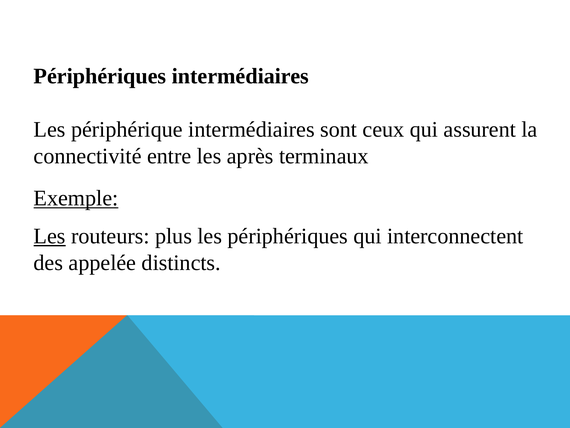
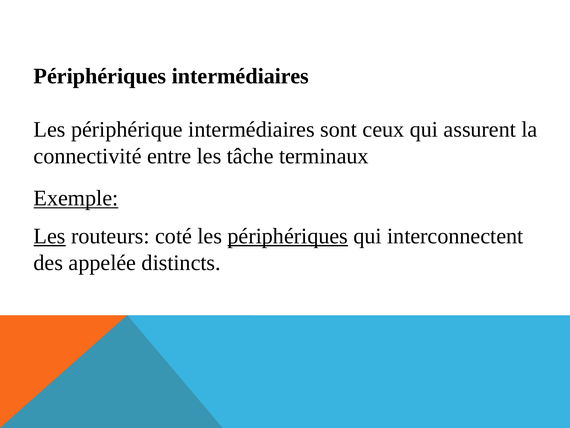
après: après -> tâche (250, 156)
plus: plus -> coté (174, 236)
périphériques underline: none -> present (288, 236)
